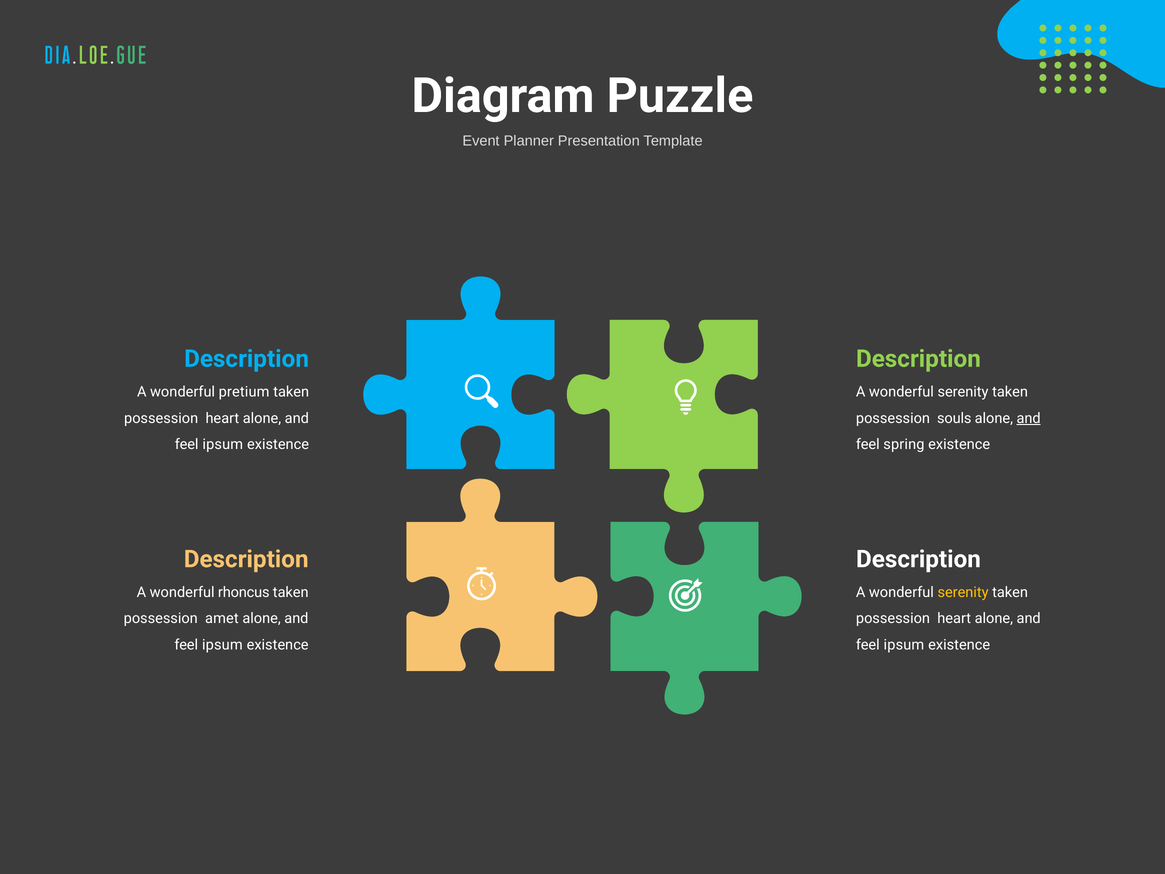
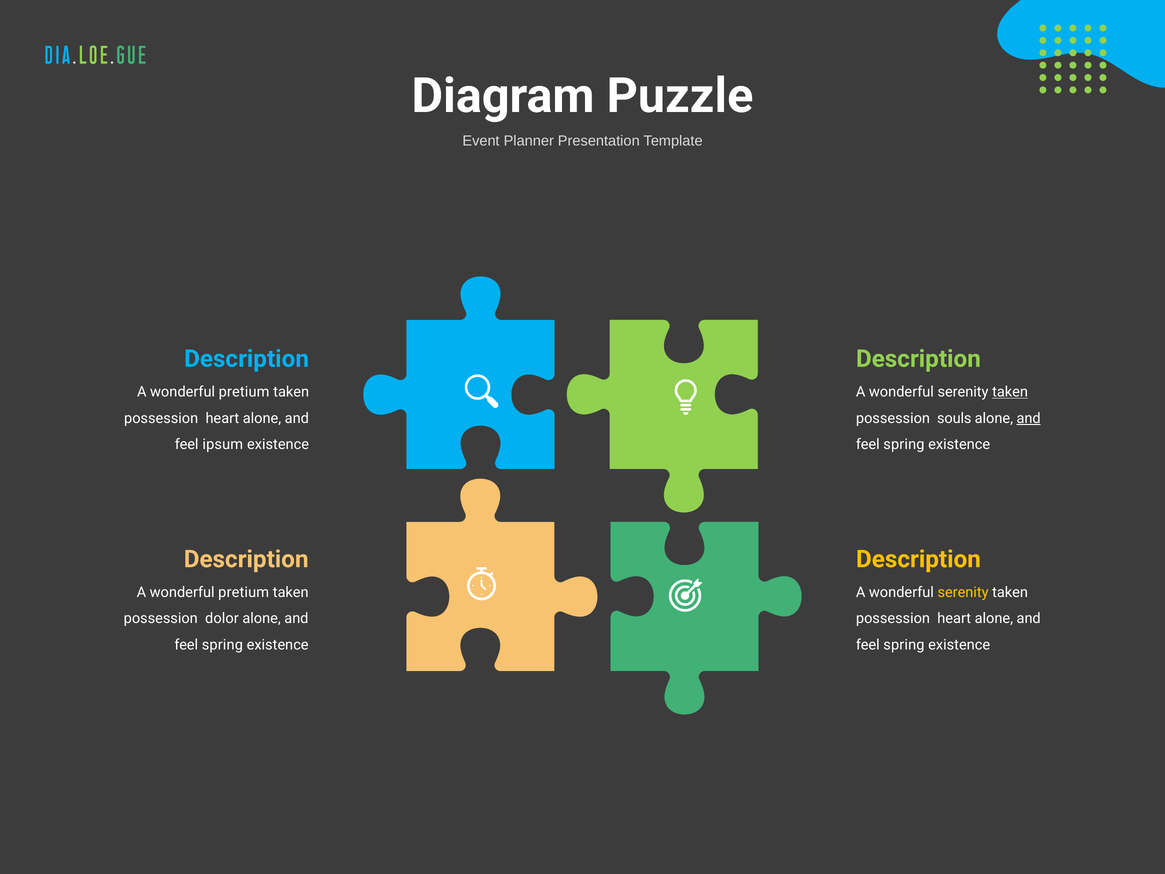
taken underline: none -> present (1010, 392)
Description colour: white -> yellow (918, 559)
rhoncus: rhoncus -> pretium (244, 592)
amet: amet -> dolor (222, 618)
ipsum: ipsum -> spring (222, 645)
ipsum: ipsum -> spring (904, 645)
